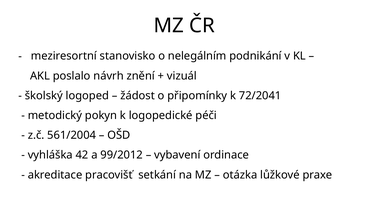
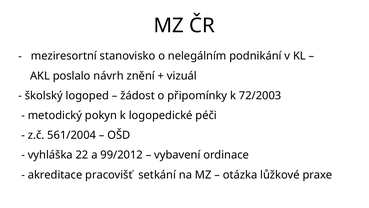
72/2041: 72/2041 -> 72/2003 (260, 95)
42: 42 -> 22 (82, 155)
